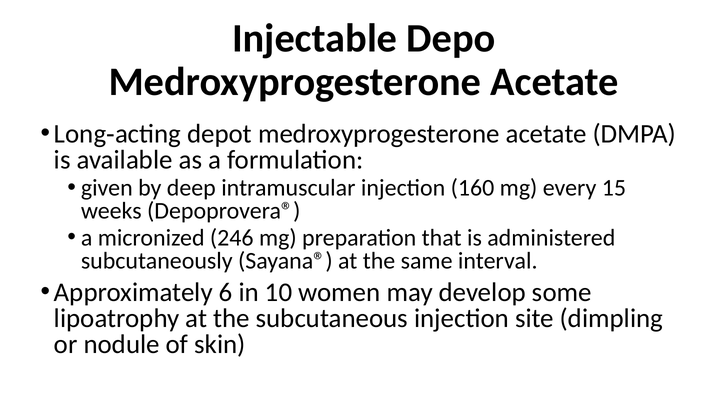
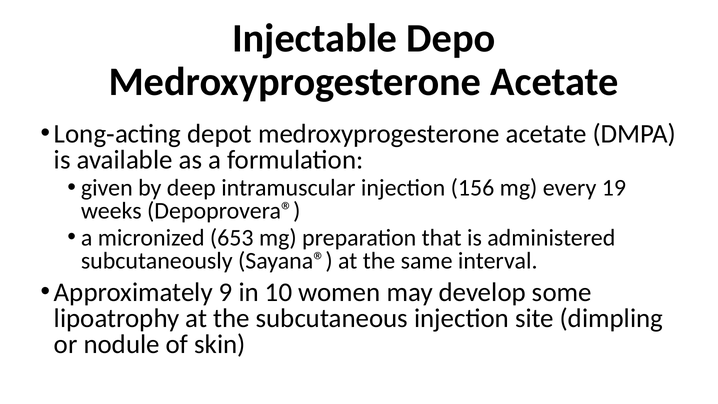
160: 160 -> 156 (472, 188)
15: 15 -> 19 (614, 188)
246: 246 -> 653 (232, 238)
6: 6 -> 9 (226, 292)
